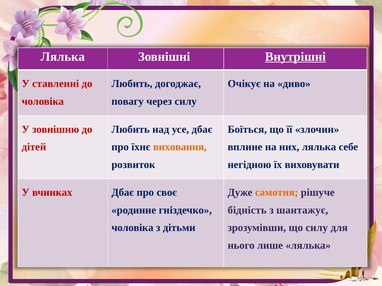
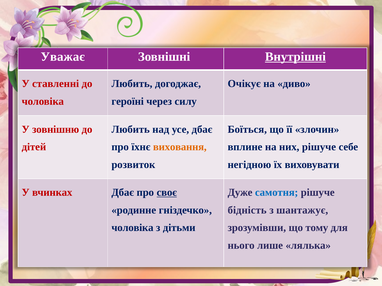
Лялька: Лялька -> Уважає (63, 57)
повагу: повагу -> героїні (128, 102)
них лялька: лялька -> рішуче (319, 147)
своє underline: none -> present (167, 193)
самотня colour: orange -> blue (277, 193)
що силу: силу -> тому (317, 228)
